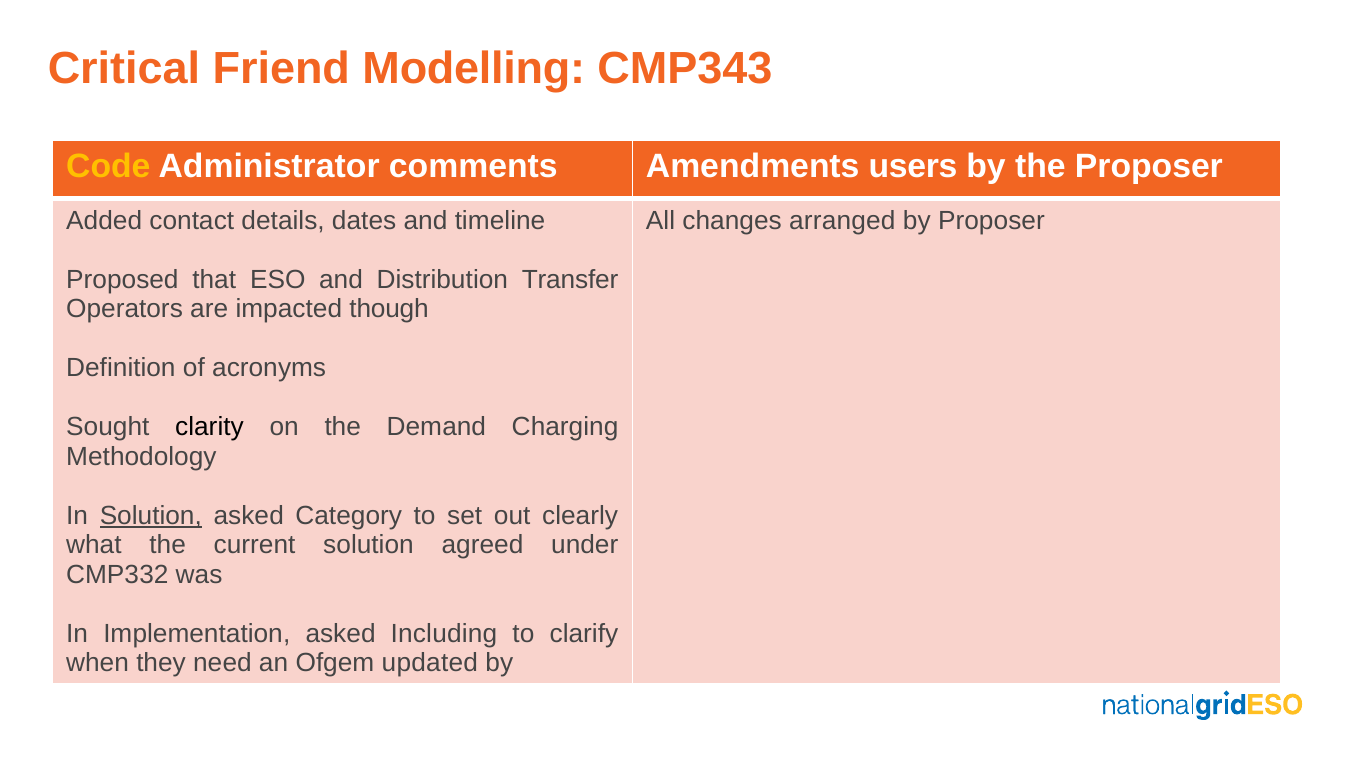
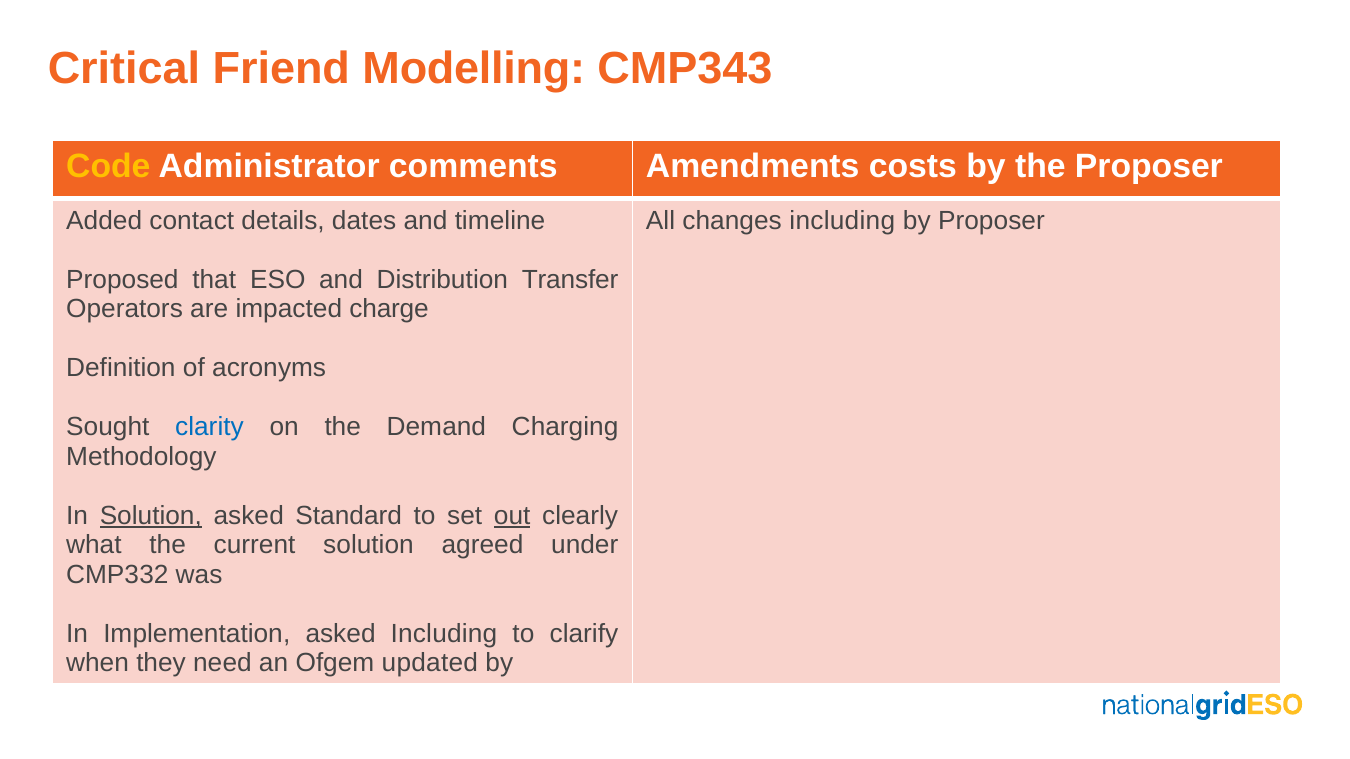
users: users -> costs (913, 166)
changes arranged: arranged -> including (842, 221)
though: though -> charge (389, 309)
clarity colour: black -> blue (209, 427)
Category: Category -> Standard (349, 516)
out underline: none -> present (512, 516)
